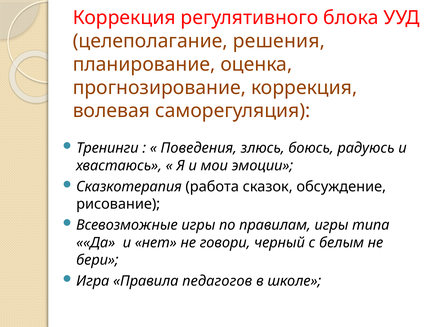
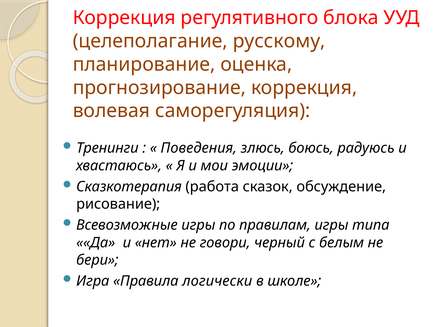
решения: решения -> русскому (279, 41)
педагогов: педагогов -> логически (217, 281)
